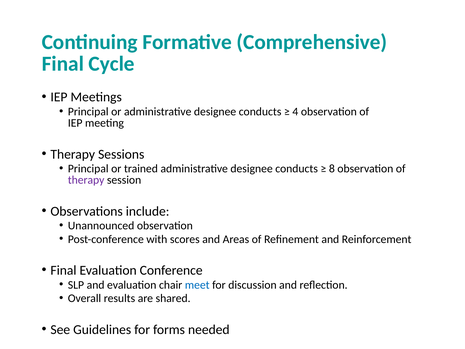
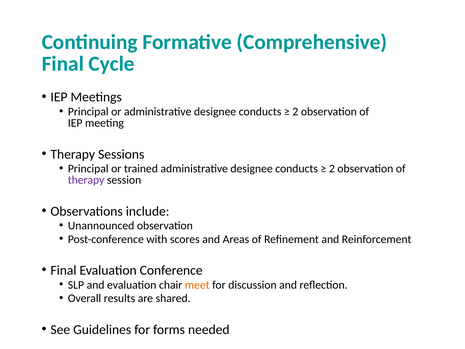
4: 4 -> 2 (295, 112)
8: 8 -> 2 (332, 169)
meet colour: blue -> orange (197, 285)
